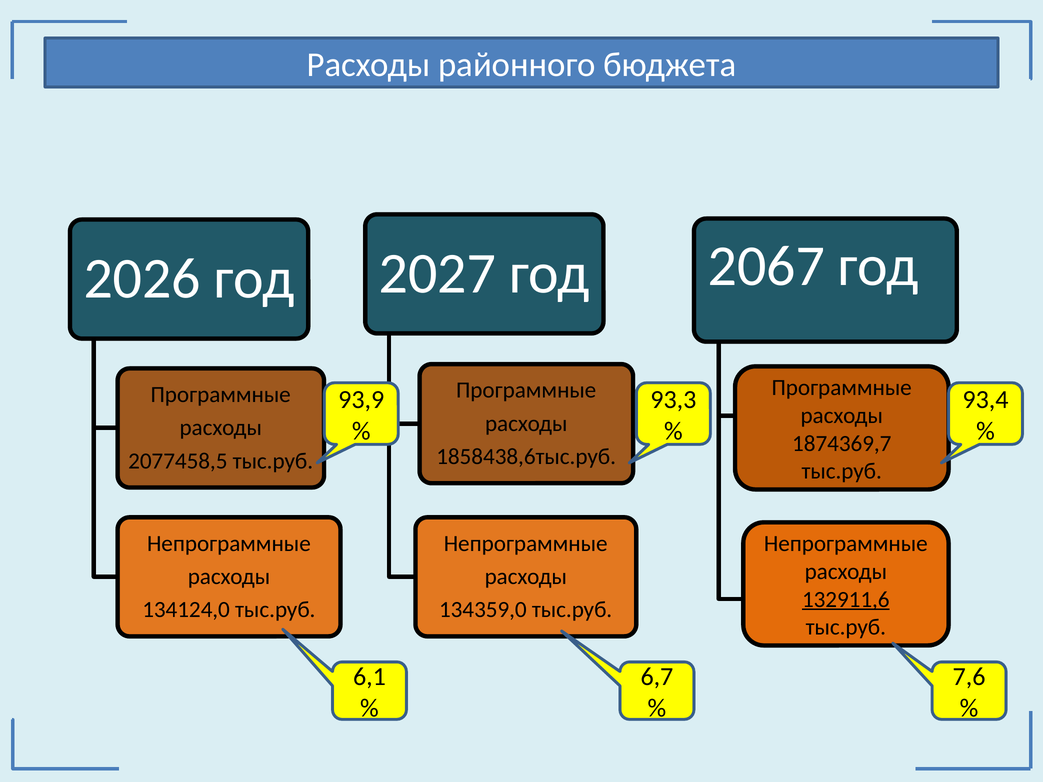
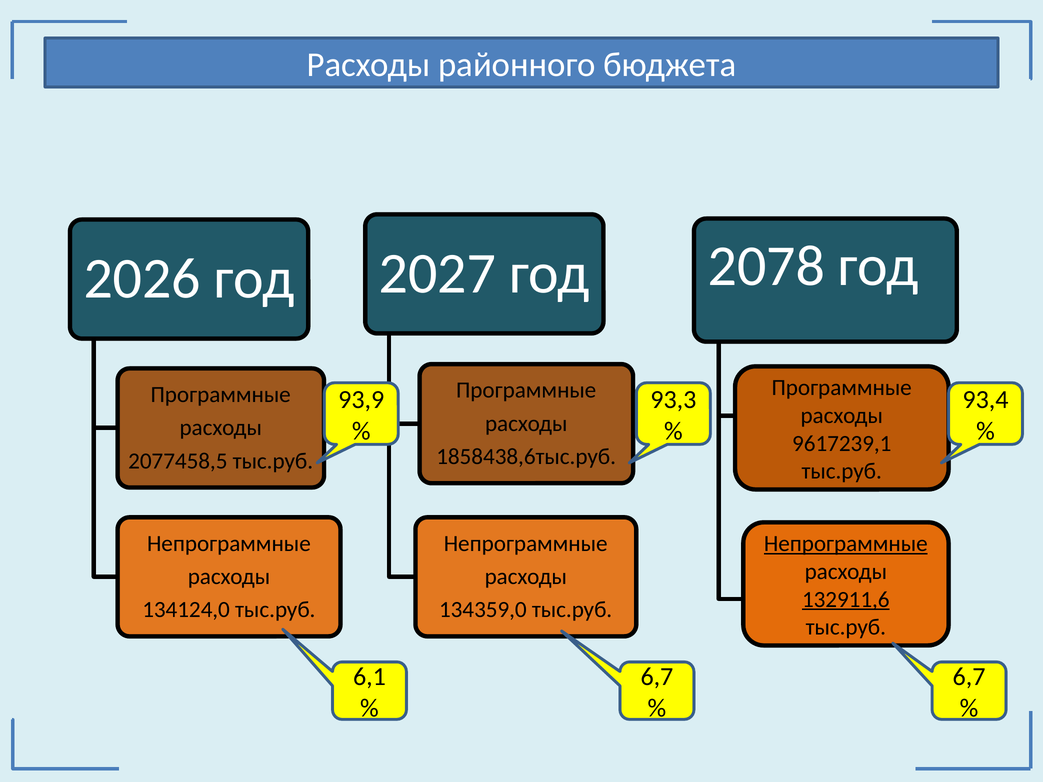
2067: 2067 -> 2078 (766, 266)
1874369,7: 1874369,7 -> 9617239,1 (842, 444)
Непрограммные underline: none -> present (846, 544)
7,6: 7,6 -> 6,7 (969, 677)
